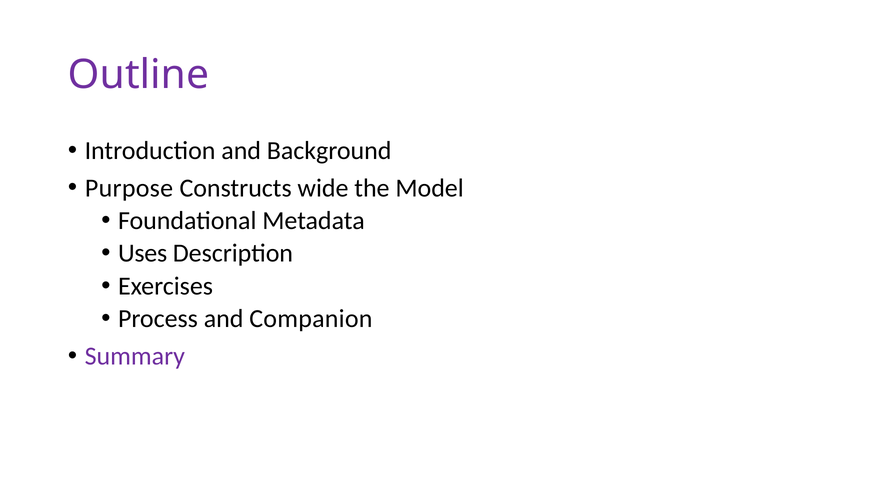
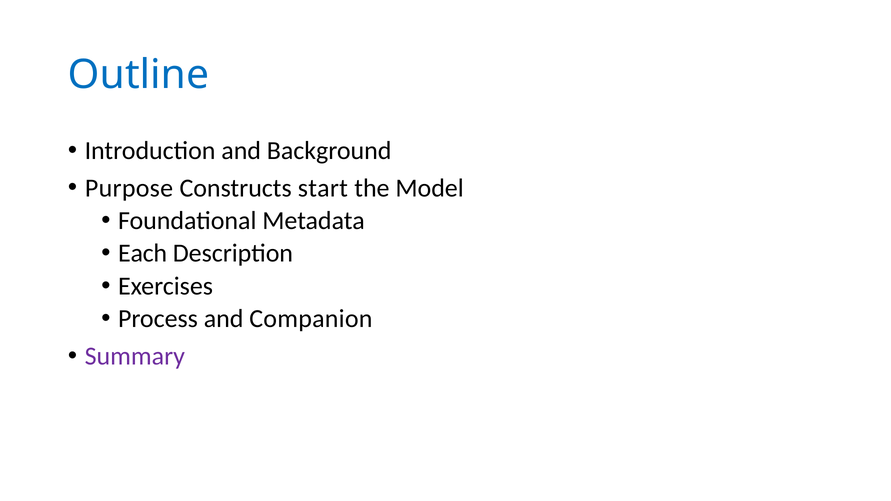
Outline colour: purple -> blue (138, 75)
wide: wide -> start (323, 188)
Uses: Uses -> Each (143, 253)
